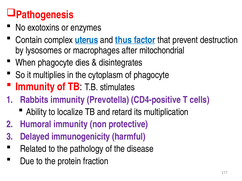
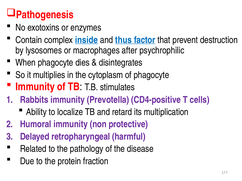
uterus: uterus -> inside (86, 40)
mitochondrial: mitochondrial -> psychrophilic (162, 51)
immunogenicity: immunogenicity -> retropharyngeal (81, 137)
